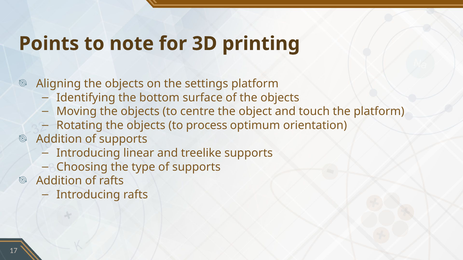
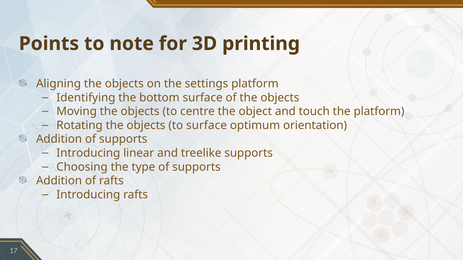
to process: process -> surface (207, 125)
